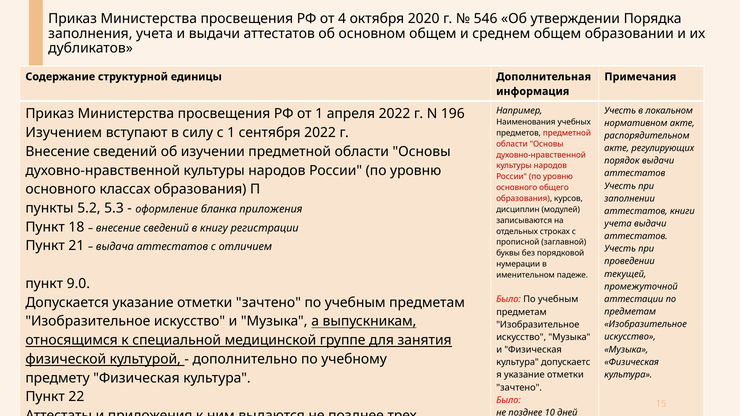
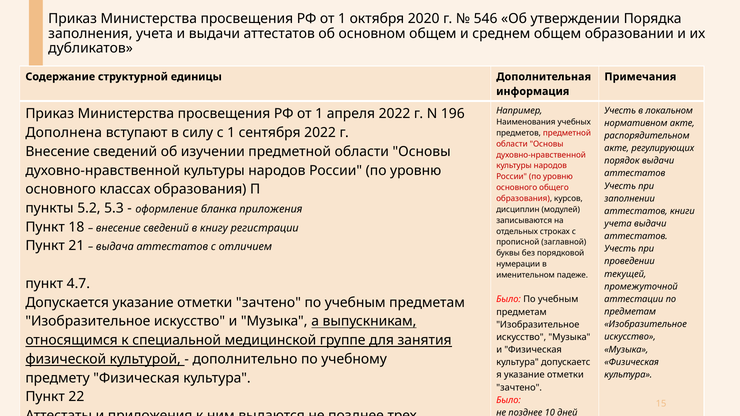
4: 4 -> 1 (342, 19)
Изучением: Изучением -> Дополнена (64, 133)
9.0: 9.0 -> 4.7 (78, 284)
